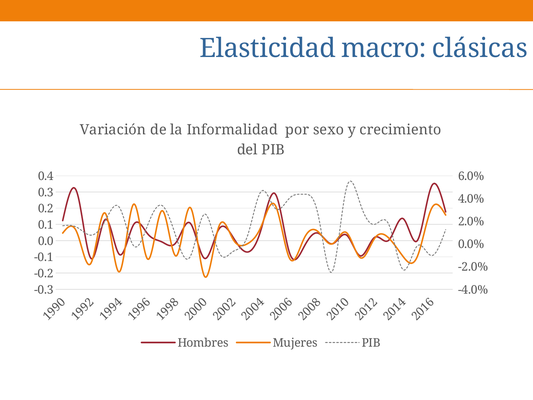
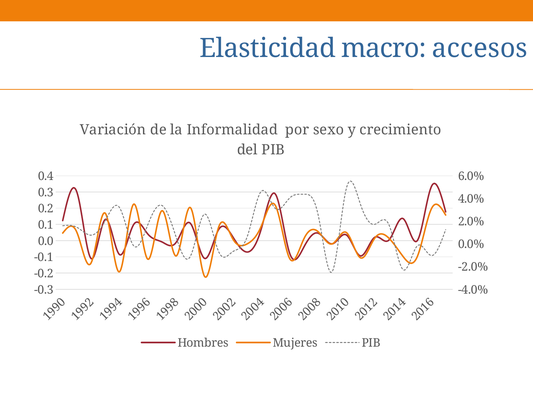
clásicas: clásicas -> accesos (480, 48)
